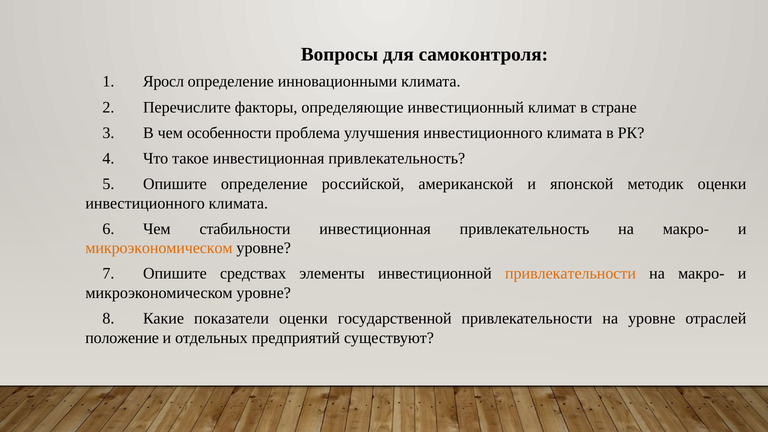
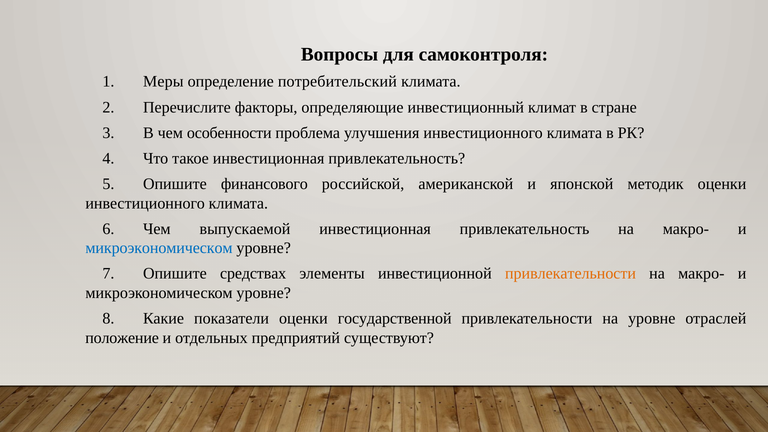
Яросл: Яросл -> Меры (163, 82)
инновационными: инновационными -> потребительский (337, 82)
Опишите определение: определение -> финансового (264, 184)
стабильности: стабильности -> выпускаемой (245, 229)
микроэкономическом colour: orange -> blue (159, 248)
